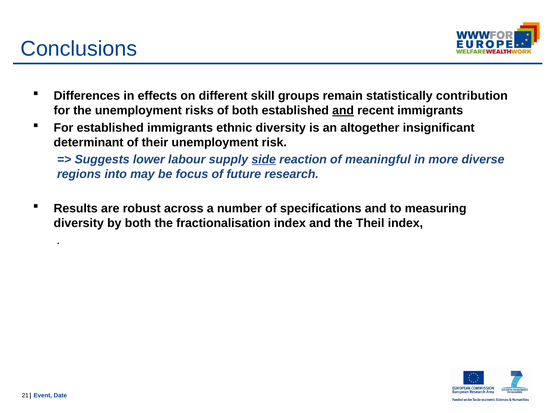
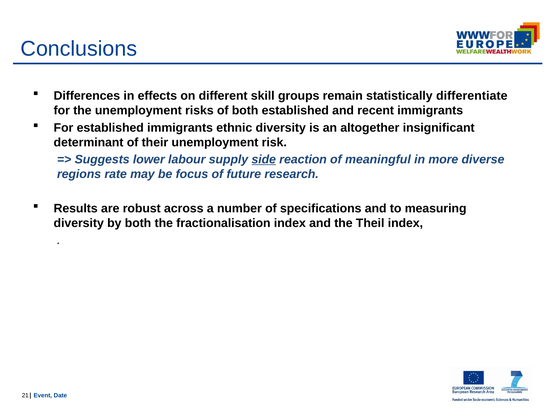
contribution: contribution -> differentiate (472, 96)
and underline: present -> none (343, 111)
into: into -> rate (116, 174)
